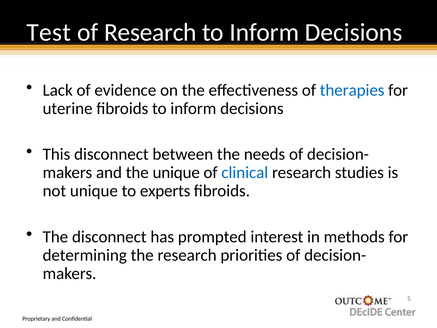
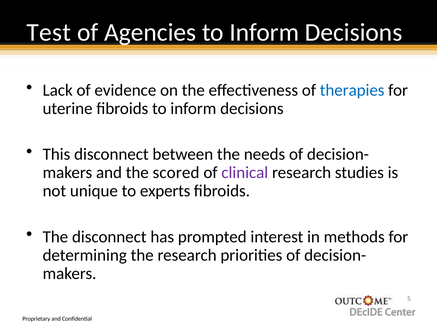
of Research: Research -> Agencies (150, 32)
the unique: unique -> scored (176, 173)
clinical colour: blue -> purple (245, 173)
